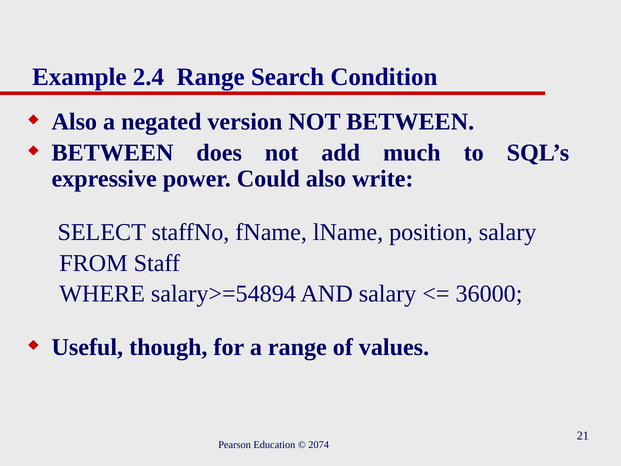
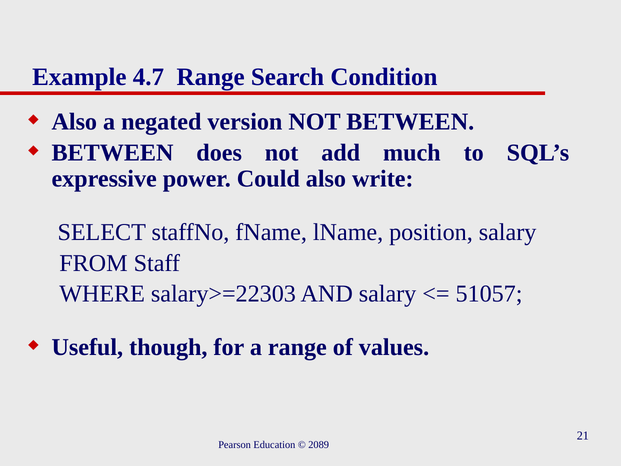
2.4: 2.4 -> 4.7 (148, 77)
salary>=54894: salary>=54894 -> salary>=22303 (223, 294)
36000: 36000 -> 51057 (489, 294)
2074: 2074 -> 2089 (319, 445)
